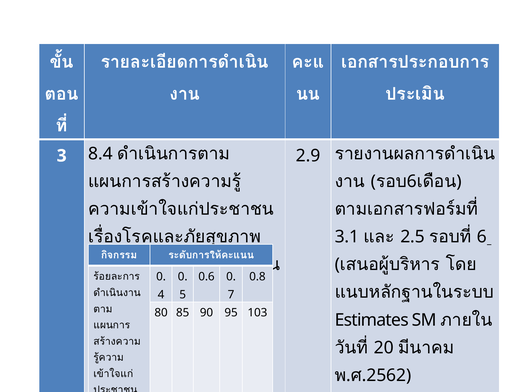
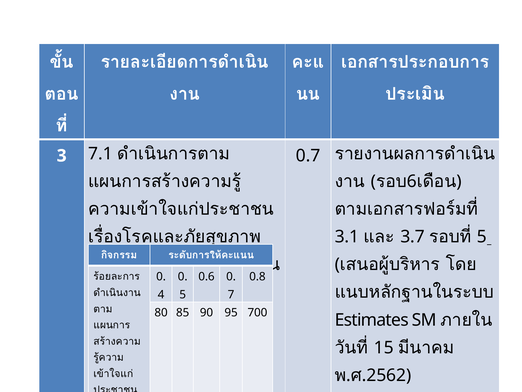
2.9: 2.9 -> 0.7 (308, 156)
8.4: 8.4 -> 7.1 (100, 153)
2.5: 2.5 -> 3.7 (413, 236)
6: 6 -> 5 (482, 236)
103: 103 -> 700 (257, 312)
20: 20 -> 15 (384, 347)
